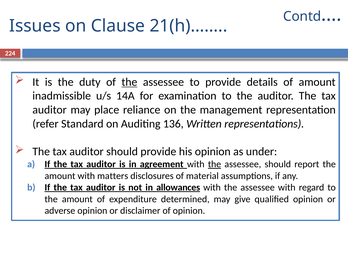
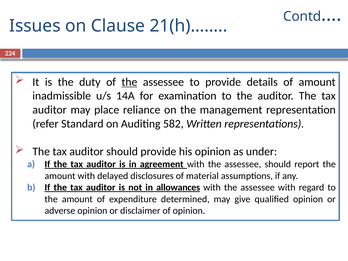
136: 136 -> 582 (173, 124)
the underline: present -> none (215, 164)
matters: matters -> delayed (113, 176)
